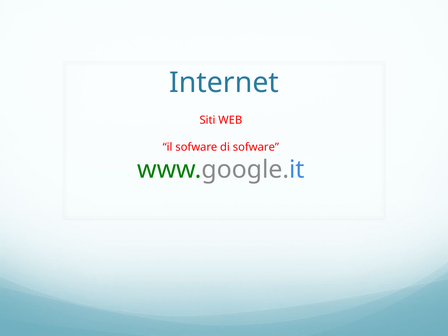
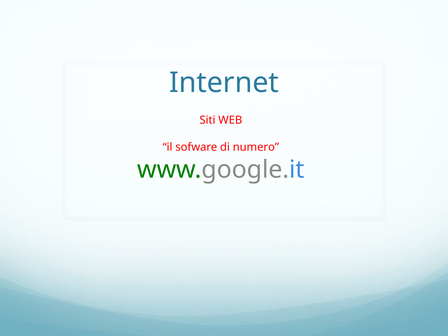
di sofware: sofware -> numero (256, 147)
